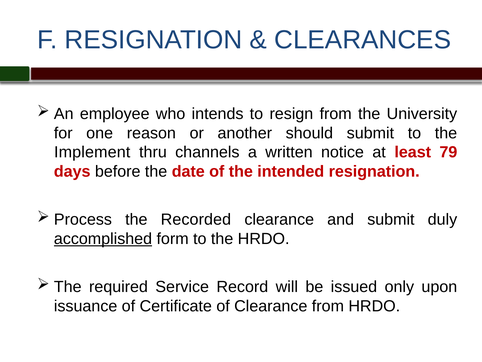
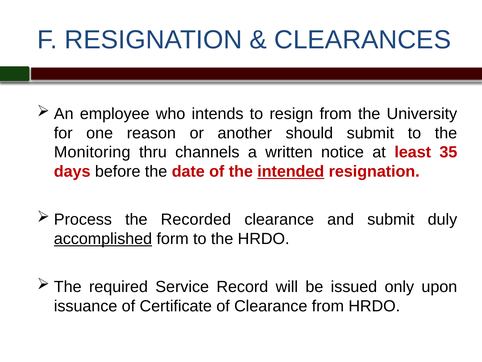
Implement: Implement -> Monitoring (92, 152)
79: 79 -> 35 (448, 152)
intended underline: none -> present (291, 171)
